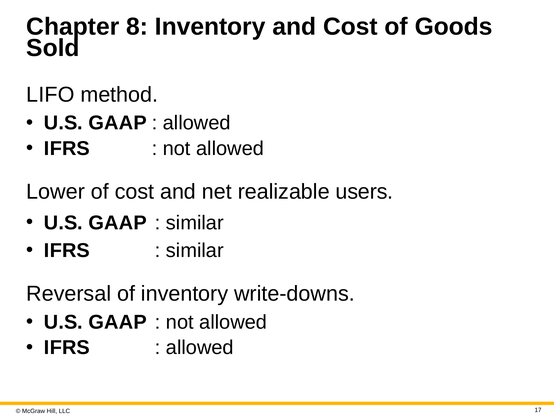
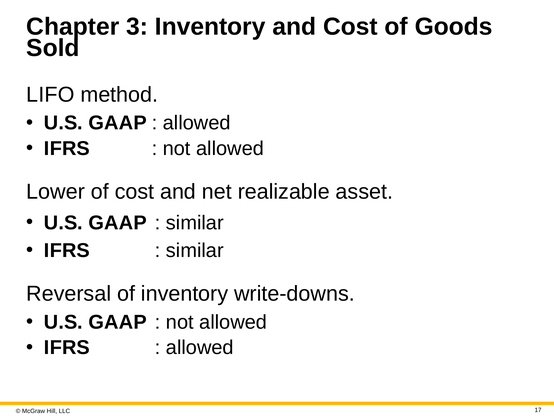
8: 8 -> 3 (137, 27)
users: users -> asset (364, 192)
